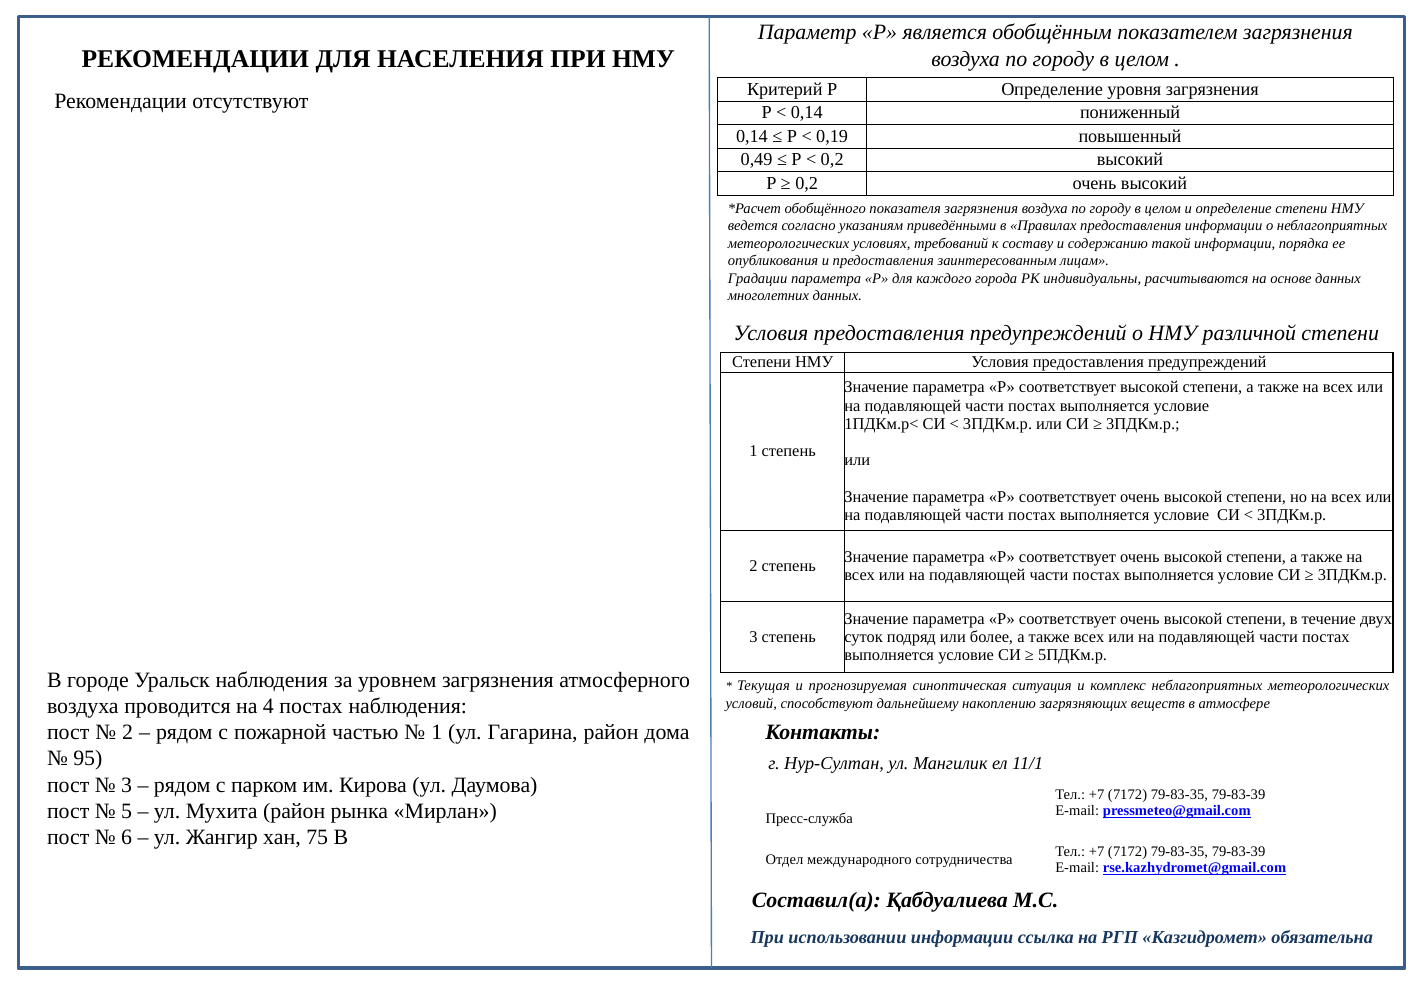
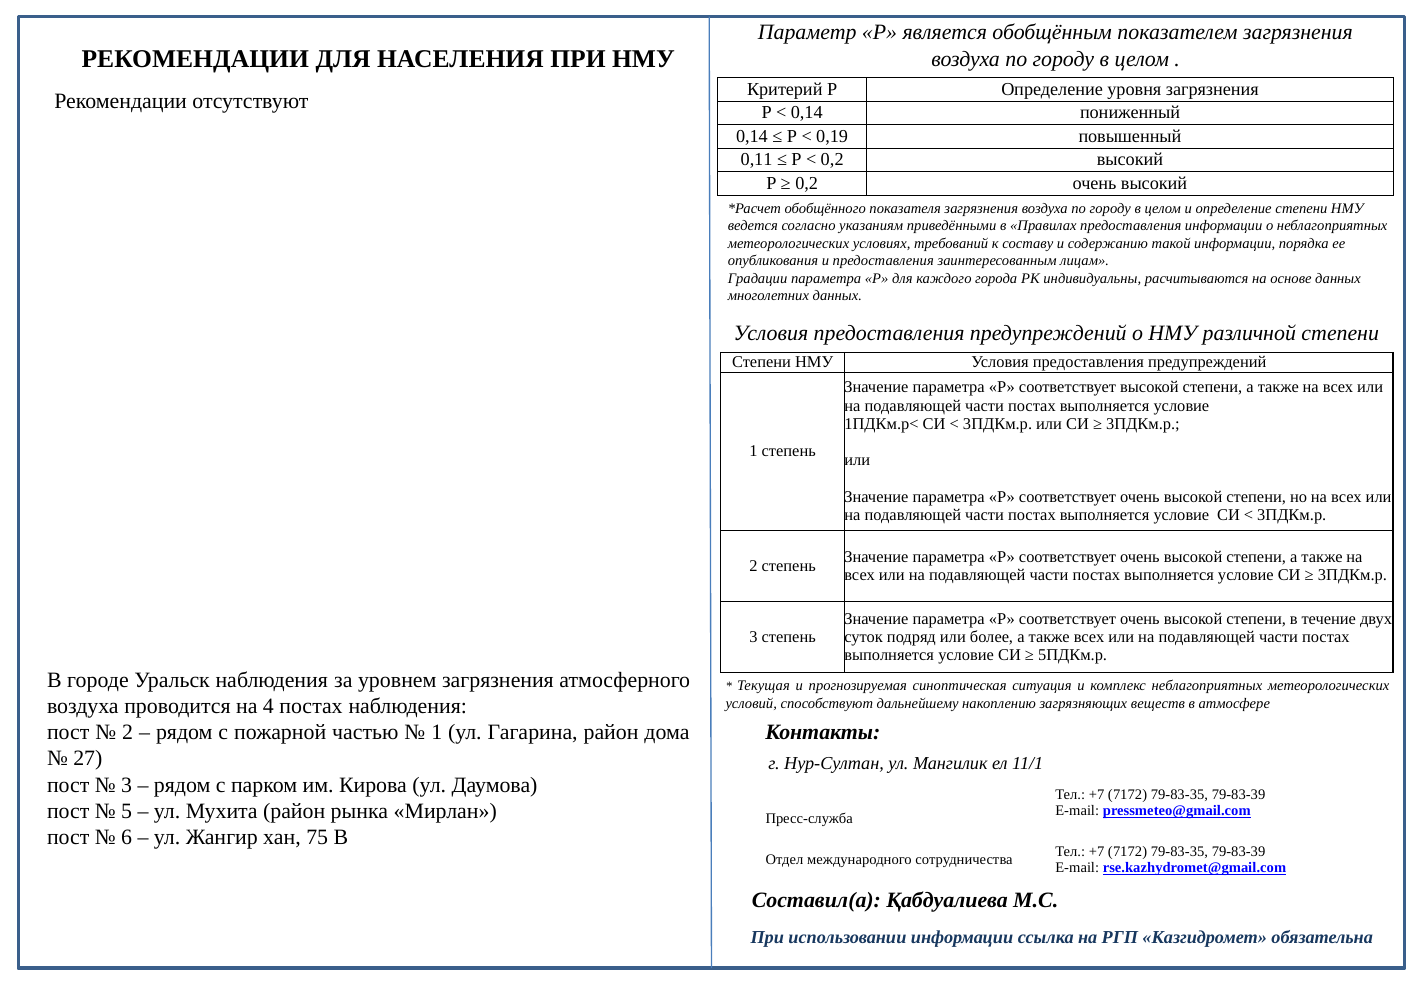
0,49: 0,49 -> 0,11 (757, 160)
95: 95 -> 27 (88, 759)
